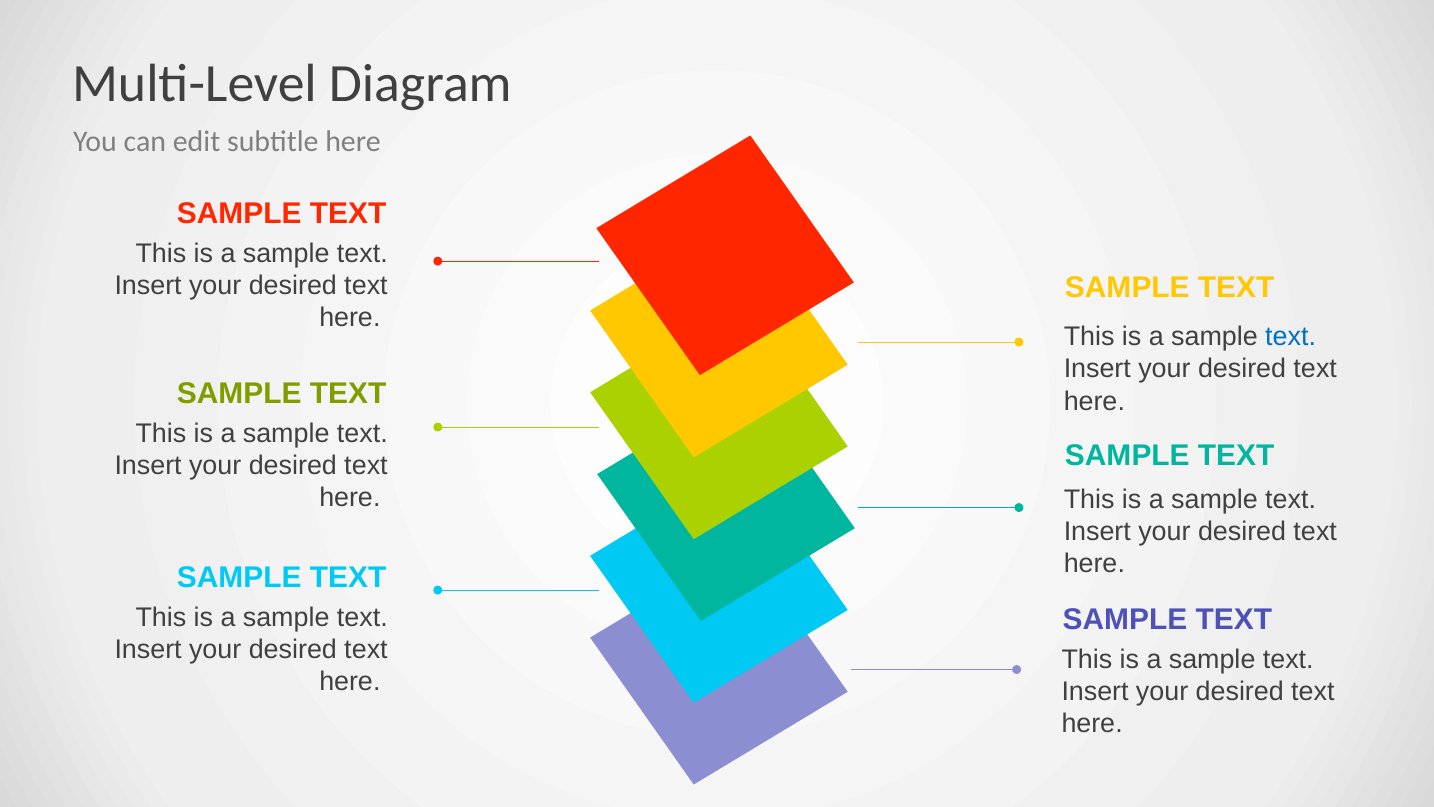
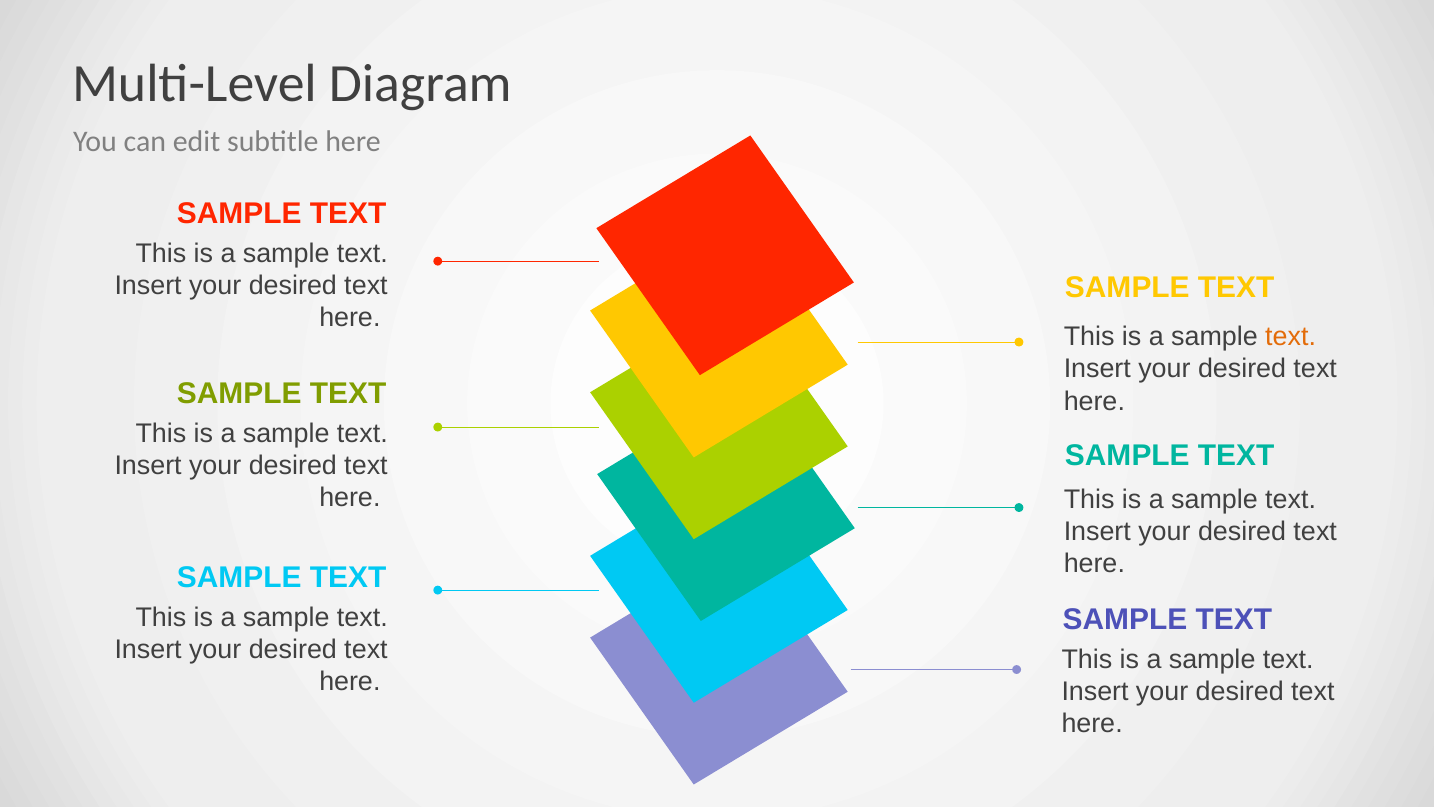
text colour: blue -> orange (1291, 336)
